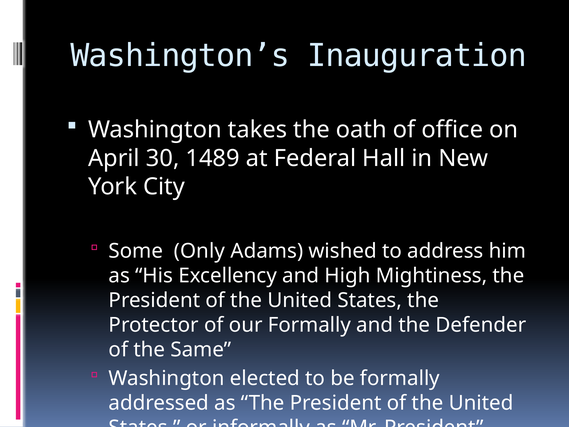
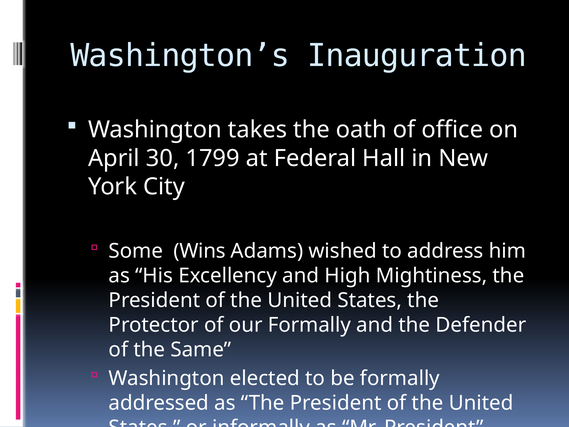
1489: 1489 -> 1799 (213, 158)
Only: Only -> Wins (200, 251)
